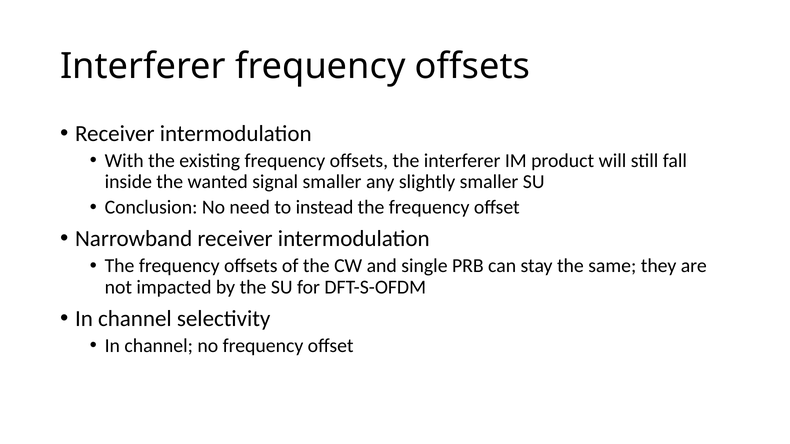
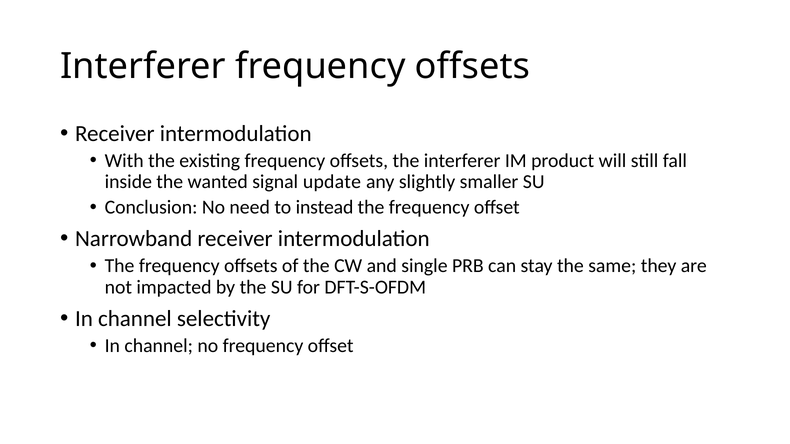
signal smaller: smaller -> update (332, 182)
